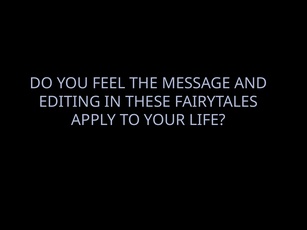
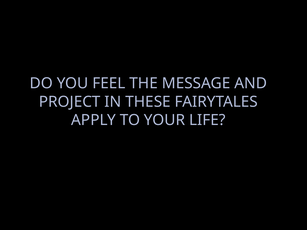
EDITING: EDITING -> PROJECT (70, 102)
